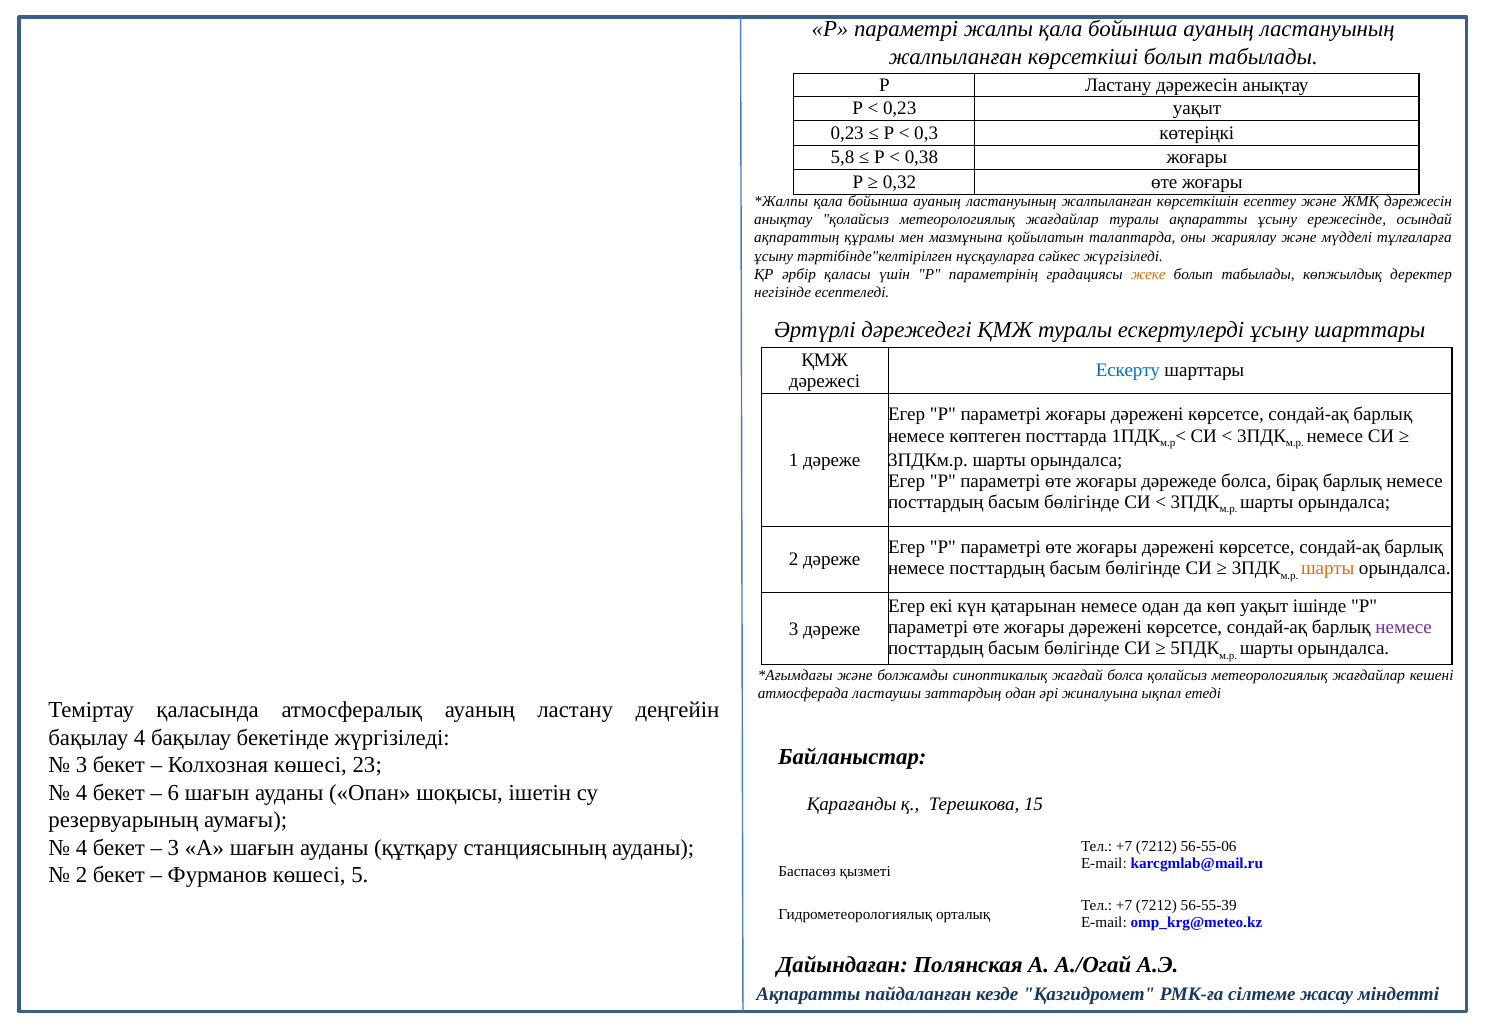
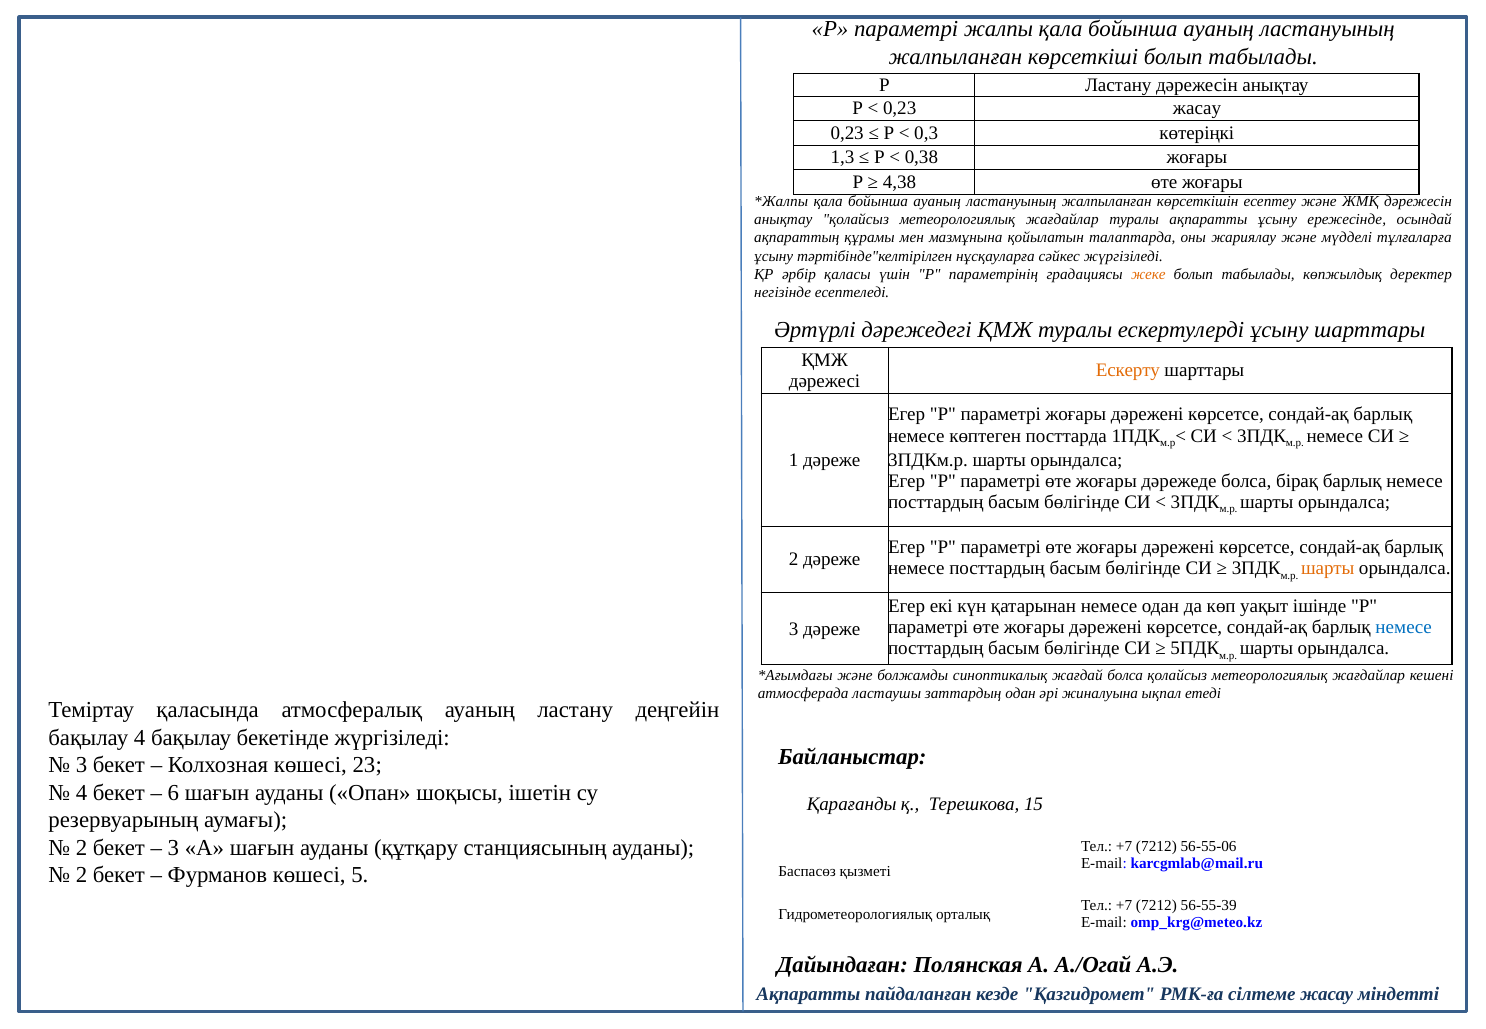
0,23 уақыт: уақыт -> жасау (1197, 108)
5,8: 5,8 -> 1,3 (842, 157)
0,32: 0,32 -> 4,38 (899, 182)
Ескерту colour: blue -> orange (1128, 370)
немесе colour: purple -> blue (1404, 627)
4: 4 -> 2 (81, 847)
